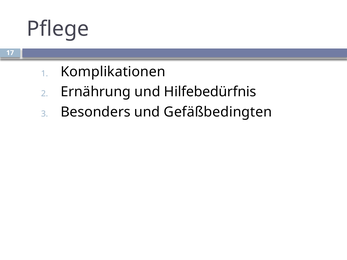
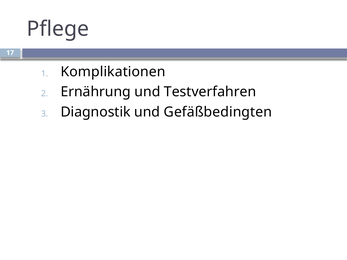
Hilfebedürfnis: Hilfebedürfnis -> Testverfahren (210, 92)
Besonders: Besonders -> Diagnostik (96, 112)
